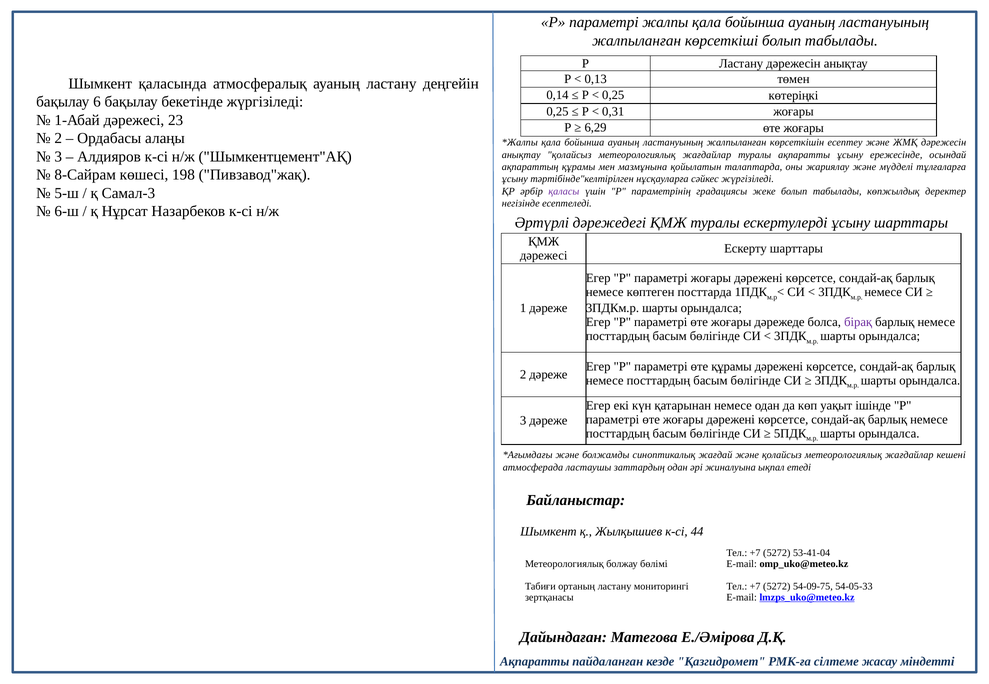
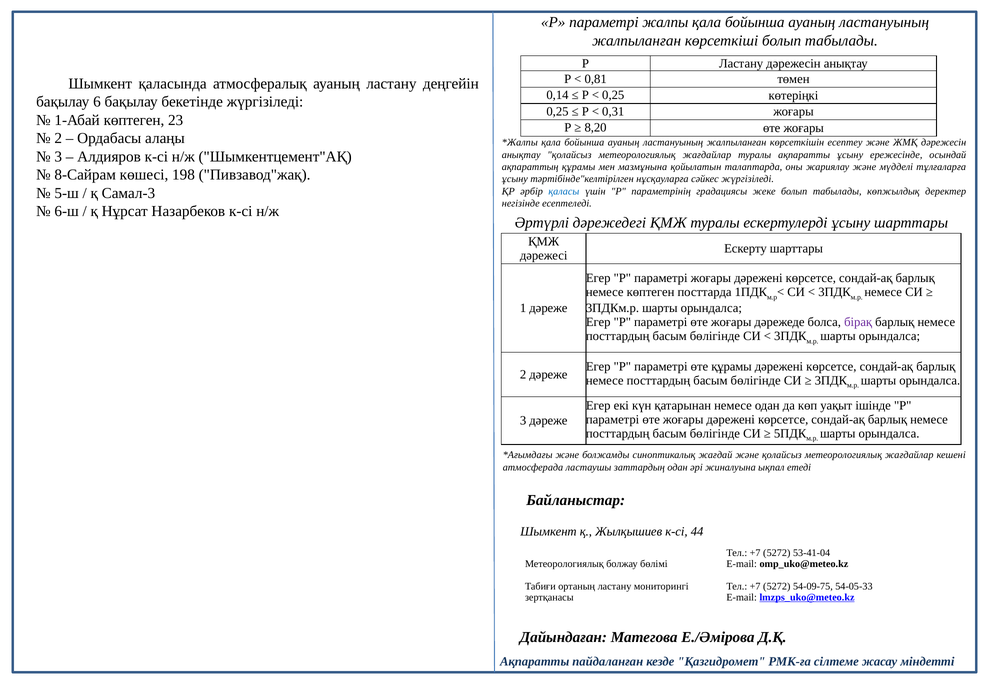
0,13: 0,13 -> 0,81 (596, 79)
1-Абай дәрежесі: дәрежесі -> көптеген (134, 120)
6,29: 6,29 -> 8,20 (596, 128)
қаласы colour: purple -> blue (564, 191)
